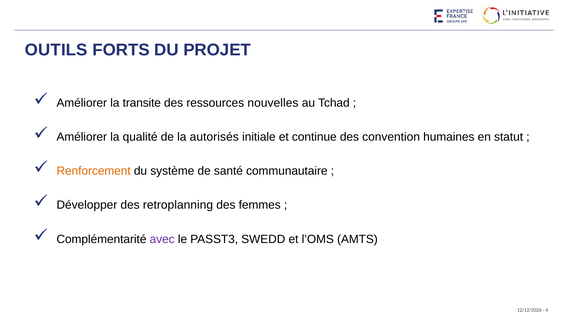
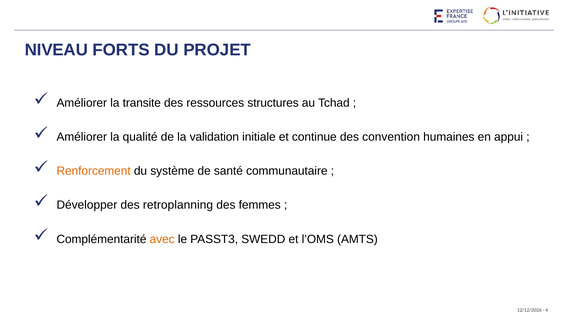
OUTILS: OUTILS -> NIVEAU (56, 50)
nouvelles: nouvelles -> structures (273, 103)
autorisés: autorisés -> validation (214, 137)
statut: statut -> appui (509, 137)
avec colour: purple -> orange (162, 239)
